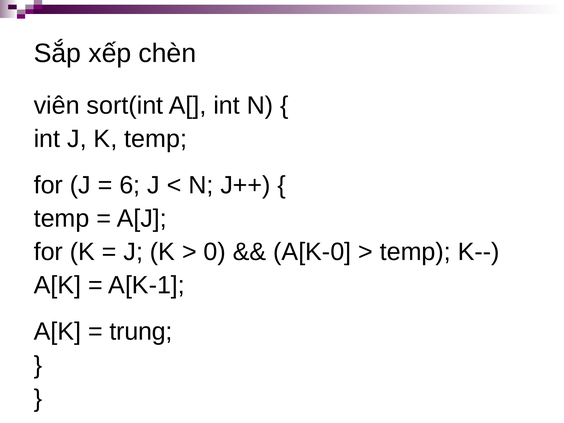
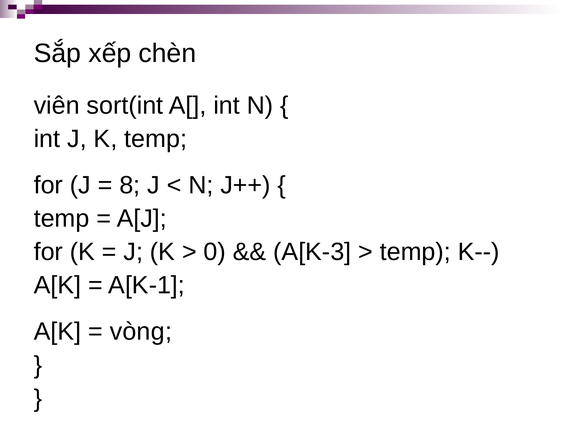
6: 6 -> 8 (130, 185)
A[K-0: A[K-0 -> A[K-3 (312, 252)
trung: trung -> vòng (141, 332)
